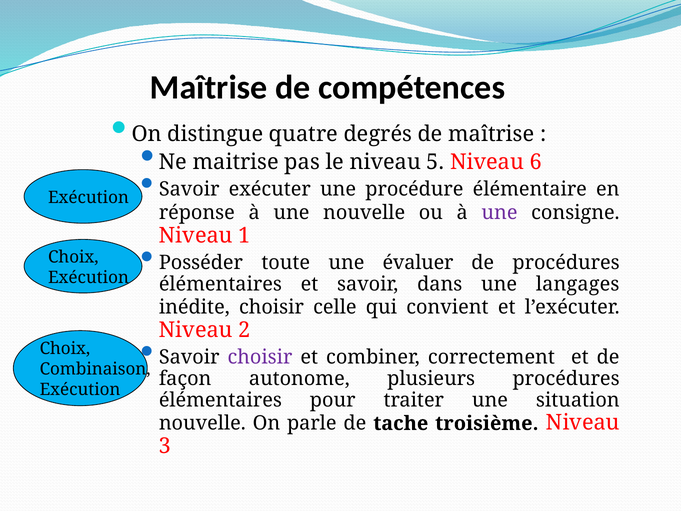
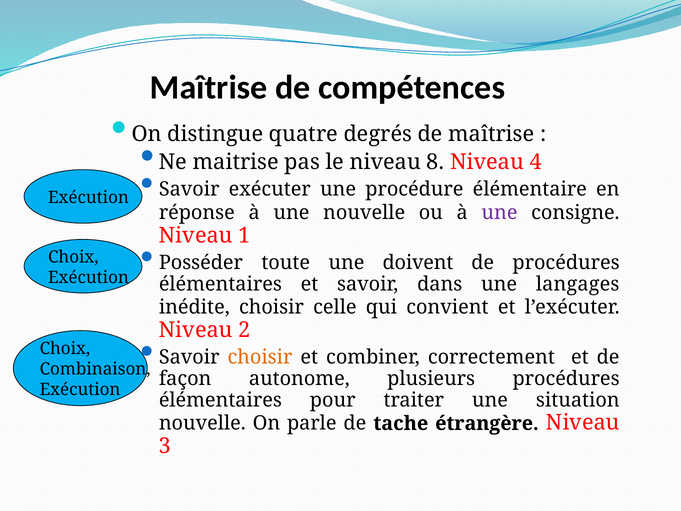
5: 5 -> 8 (435, 162)
6: 6 -> 4 (536, 162)
évaluer: évaluer -> doivent (418, 262)
choisir colour: purple -> orange (260, 357)
troisième: troisième -> étrangère (487, 423)
